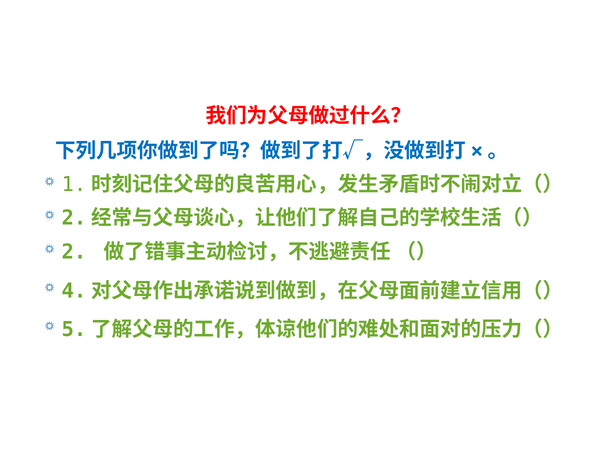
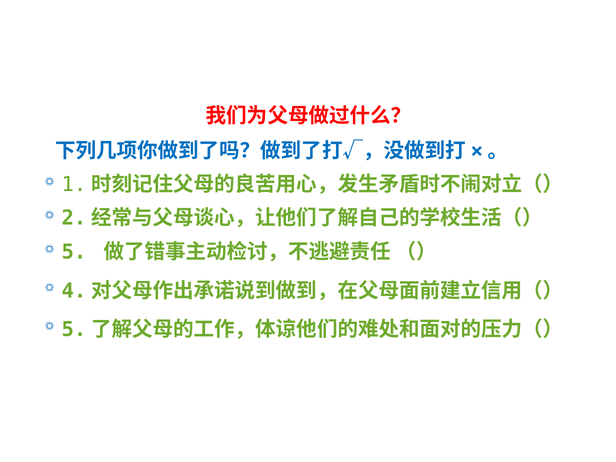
2: 2 -> 5 (74, 252)
